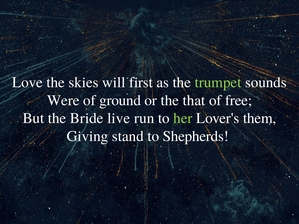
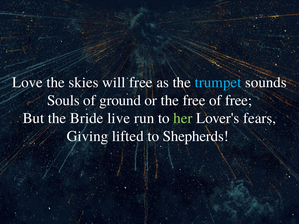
will first: first -> free (141, 83)
trumpet colour: light green -> light blue (218, 83)
Were: Were -> Souls (63, 100)
the that: that -> free (194, 100)
them: them -> fears (260, 118)
stand: stand -> lifted (128, 136)
